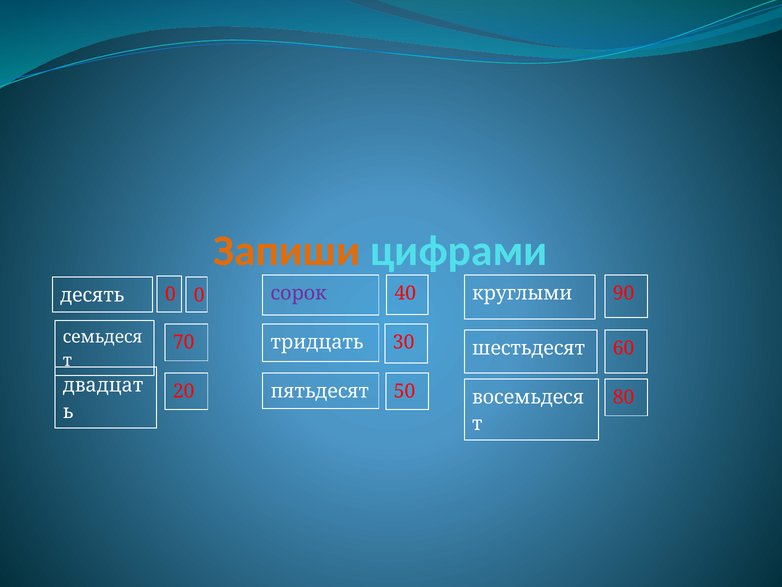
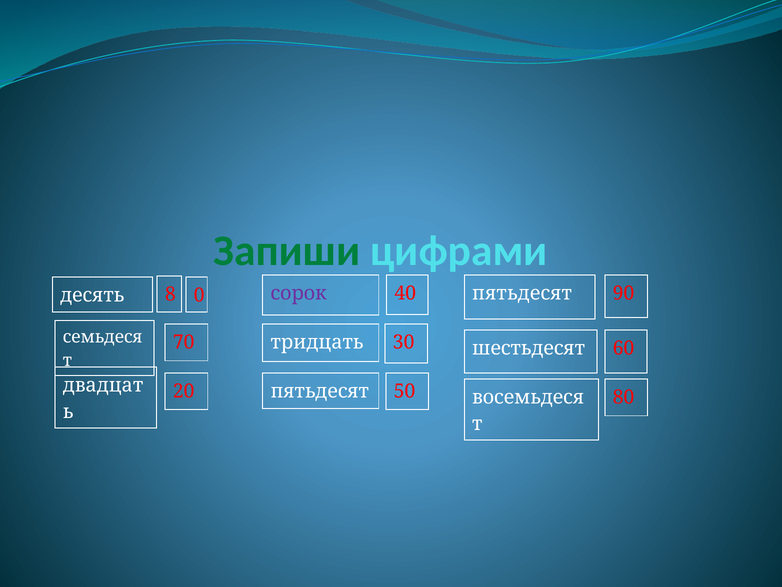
Запиши colour: orange -> green (287, 251)
круглыми: круглыми -> пятьдесят (522, 293)
десять 0: 0 -> 8 (170, 294)
